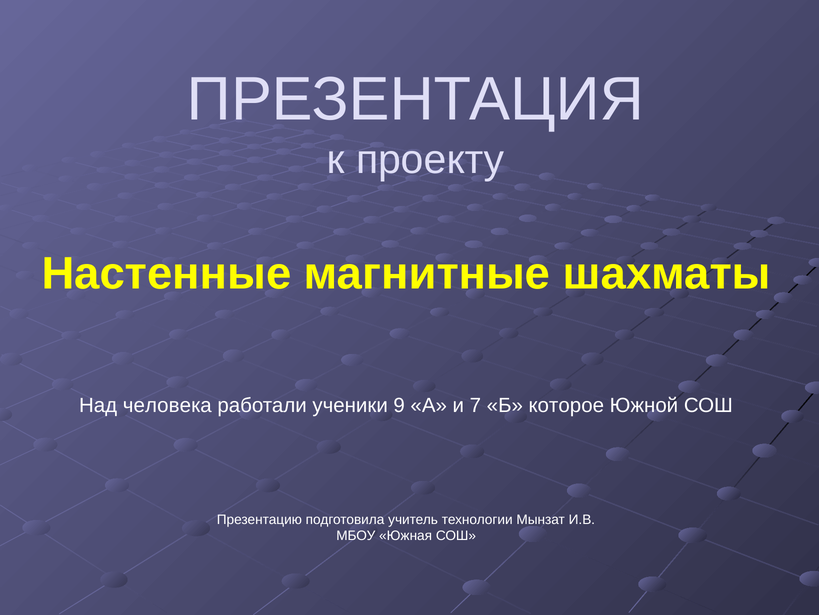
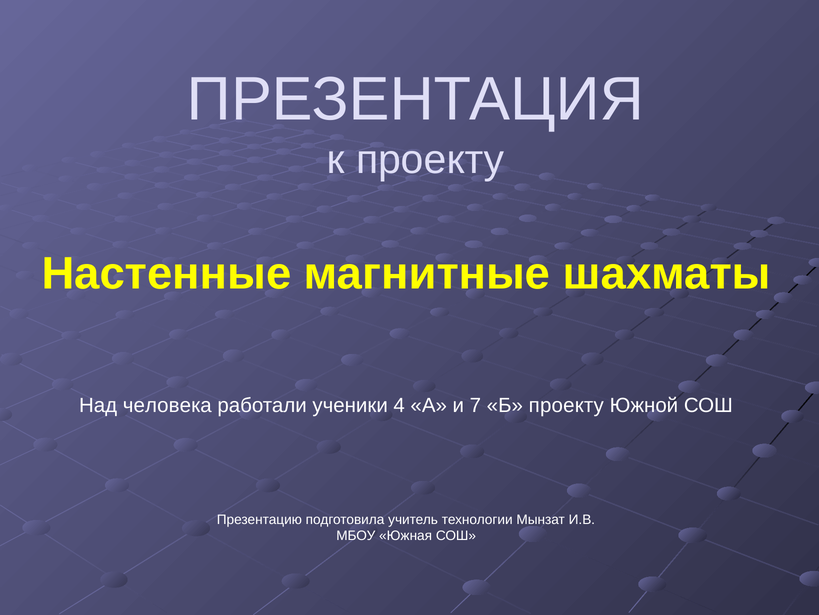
9: 9 -> 4 (399, 405)
Б которое: которое -> проекту (566, 405)
